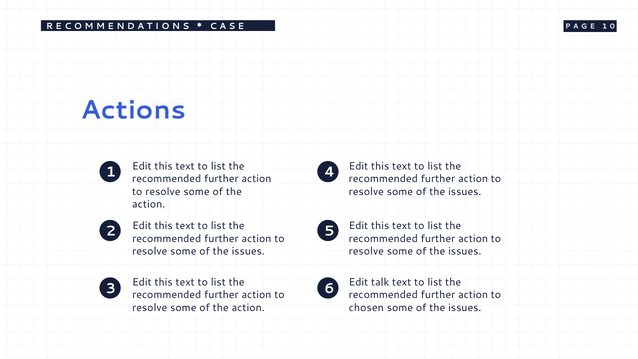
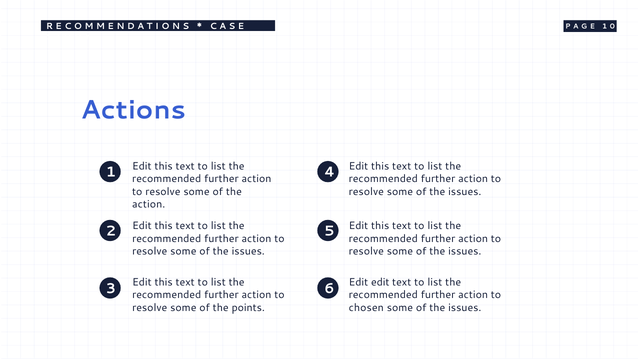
Edit talk: talk -> edit (380, 282)
action: action -> points (248, 308)
